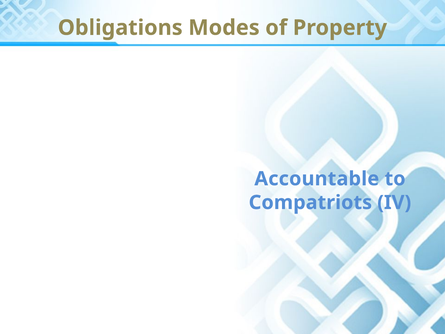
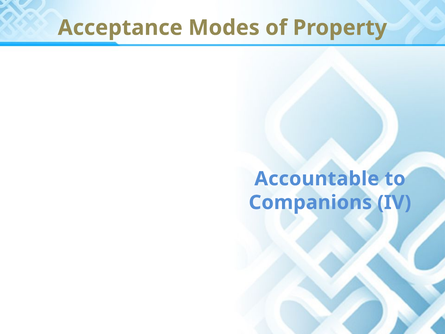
Obligations: Obligations -> Acceptance (120, 28)
Compatriots: Compatriots -> Companions (310, 202)
